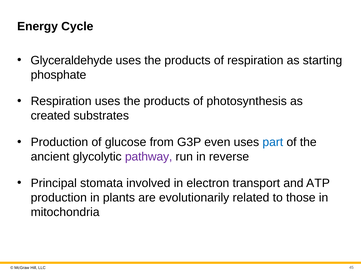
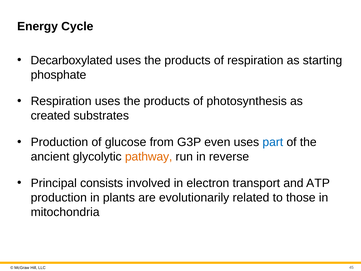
Glyceraldehyde: Glyceraldehyde -> Decarboxylated (72, 60)
pathway colour: purple -> orange (149, 157)
stomata: stomata -> consists (102, 183)
